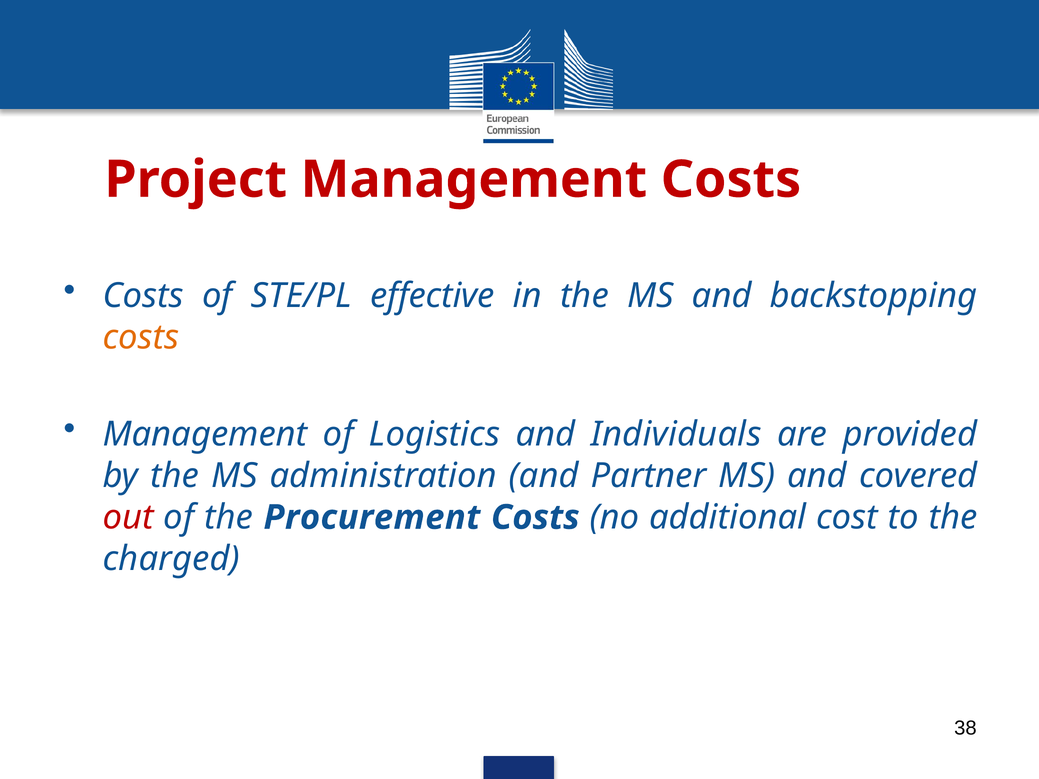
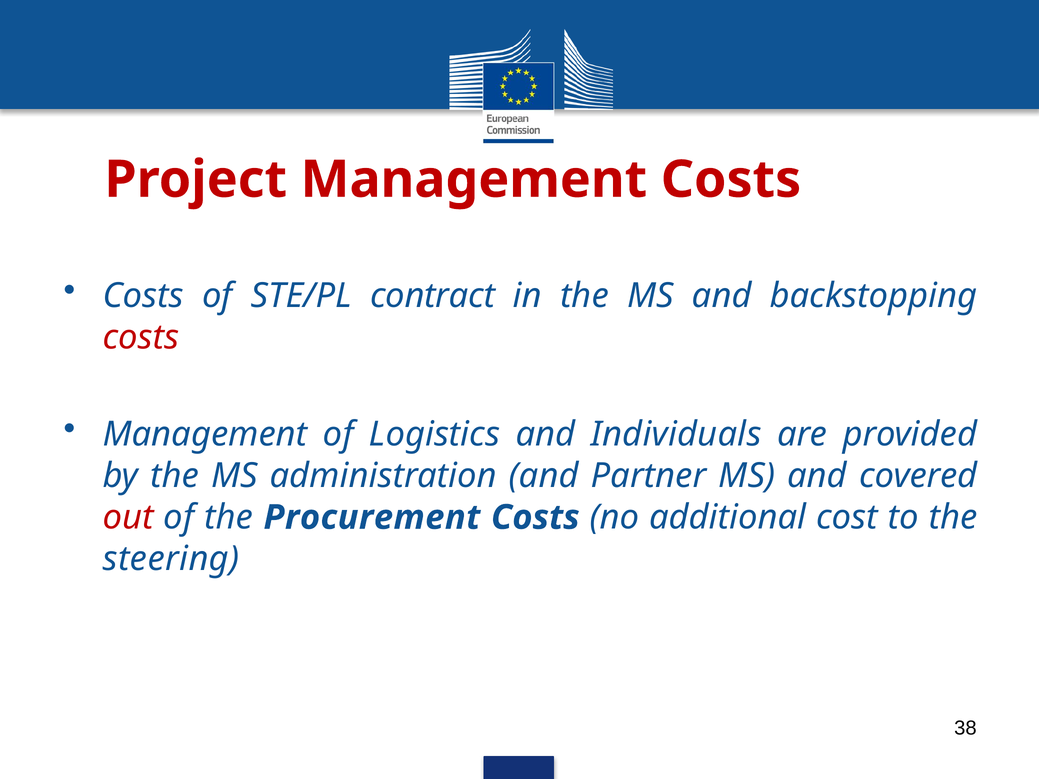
effective: effective -> contract (433, 296)
costs colour: orange -> red (141, 338)
charged: charged -> steering (171, 559)
